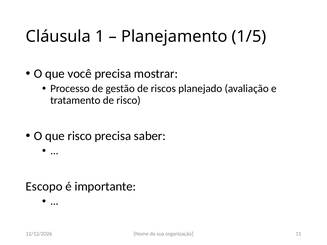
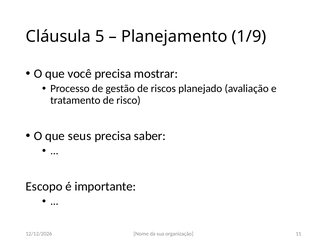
1: 1 -> 5 (100, 37)
1/5: 1/5 -> 1/9 (249, 37)
que risco: risco -> seus (80, 136)
